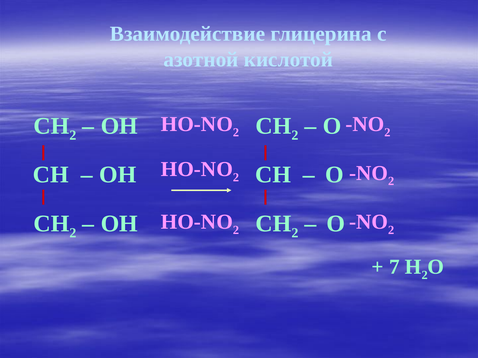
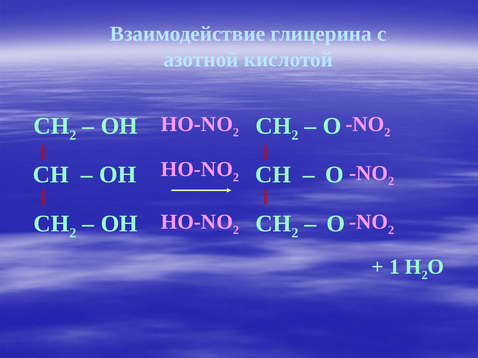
7: 7 -> 1 (394, 267)
